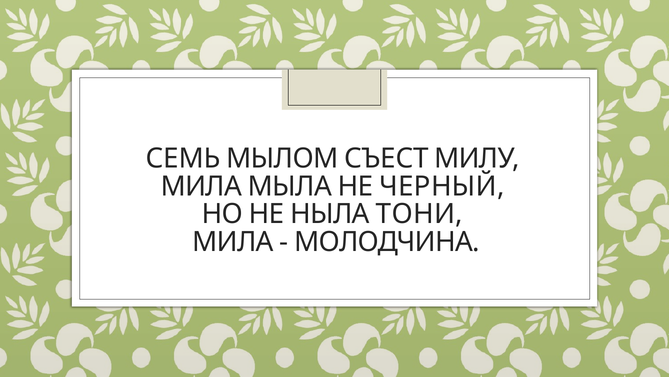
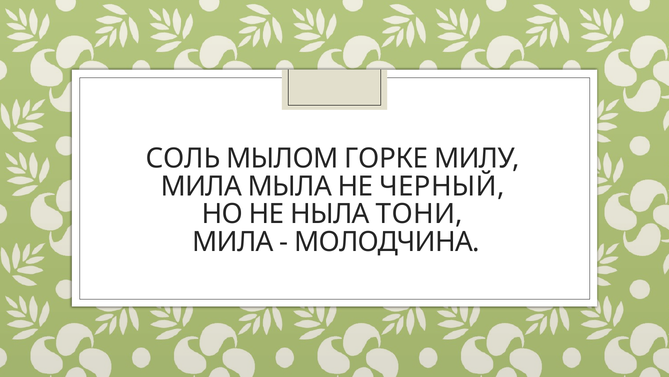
СЕМЬ: СЕМЬ -> СОЛЬ (183, 158)
СЪЕСТ: СЪЕСТ -> ГОРКЕ (386, 158)
